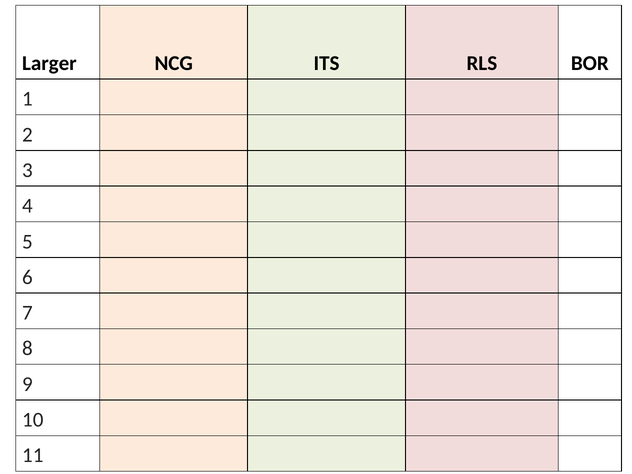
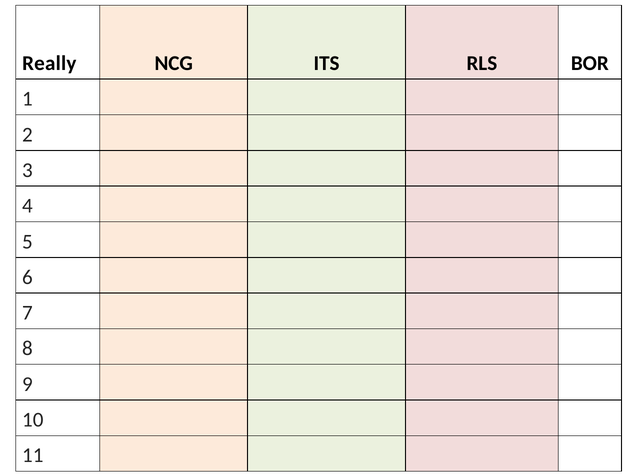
Larger: Larger -> Really (49, 63)
